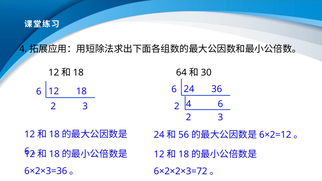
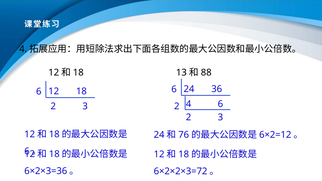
64: 64 -> 13 (181, 73)
30: 30 -> 88 (206, 73)
56: 56 -> 76 (184, 135)
